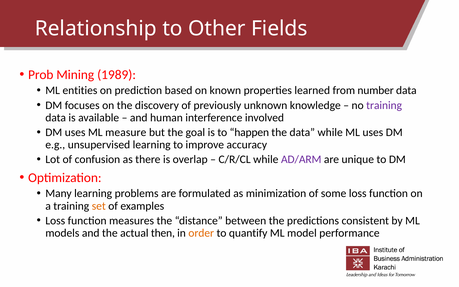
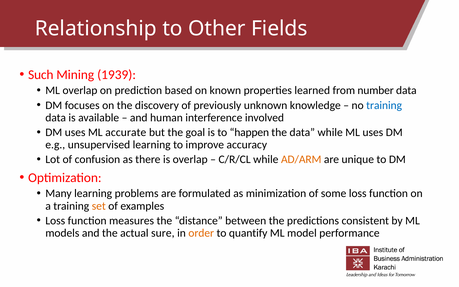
Prob: Prob -> Such (41, 75)
1989: 1989 -> 1939 (117, 75)
ML entities: entities -> overlap (80, 91)
training colour: purple -> blue (384, 105)
measure: measure -> accurate (126, 132)
AD/ARM colour: purple -> orange (301, 160)
then: then -> sure (163, 233)
